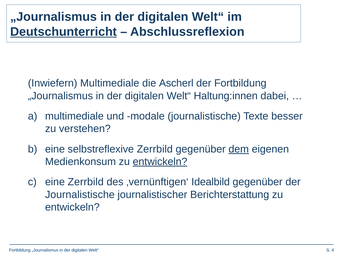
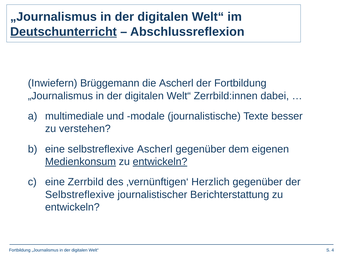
Inwiefern Multimediale: Multimediale -> Brüggemann (110, 83)
Haltung:innen: Haltung:innen -> Zerrbild:innen (226, 96)
selbstreflexive Zerrbild: Zerrbild -> Ascherl (155, 149)
dem underline: present -> none (239, 149)
Medienkonsum underline: none -> present (81, 162)
Idealbild: Idealbild -> Herzlich (211, 182)
Journalistische: Journalistische -> Selbstreflexive (80, 195)
